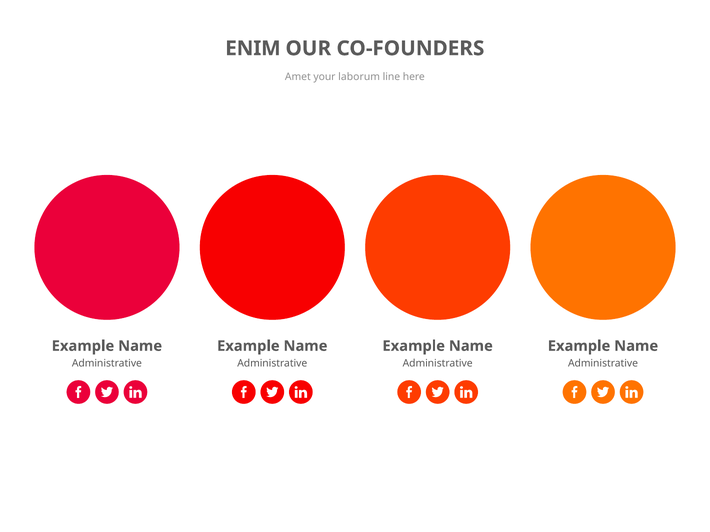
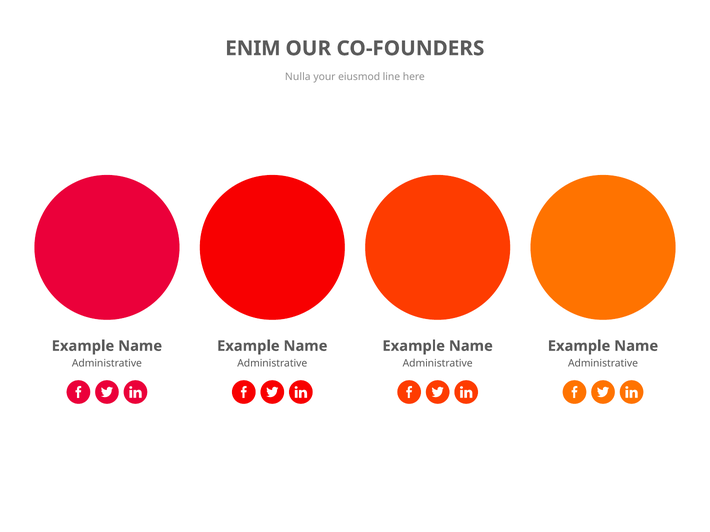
Amet: Amet -> Nulla (298, 77)
laborum: laborum -> eiusmod (359, 77)
